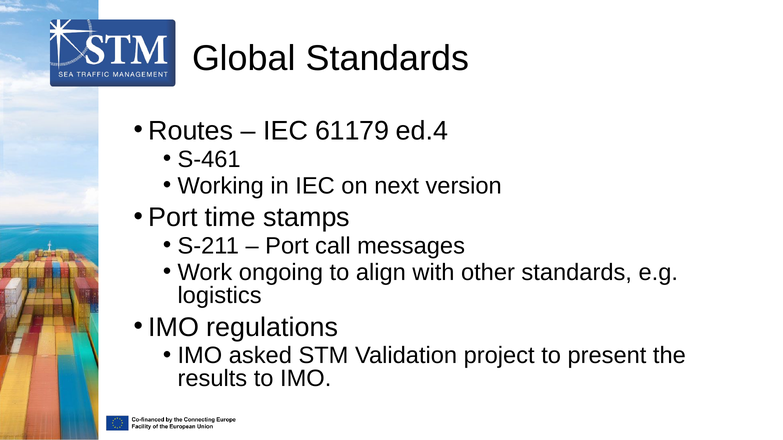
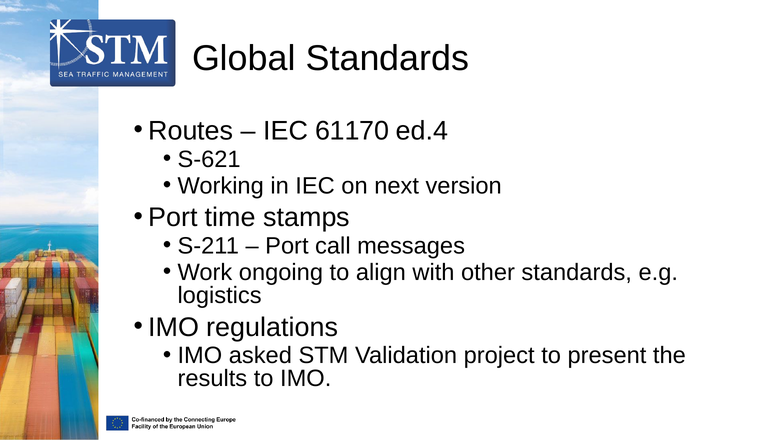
61179: 61179 -> 61170 (352, 131)
S-461: S-461 -> S-621 (209, 159)
